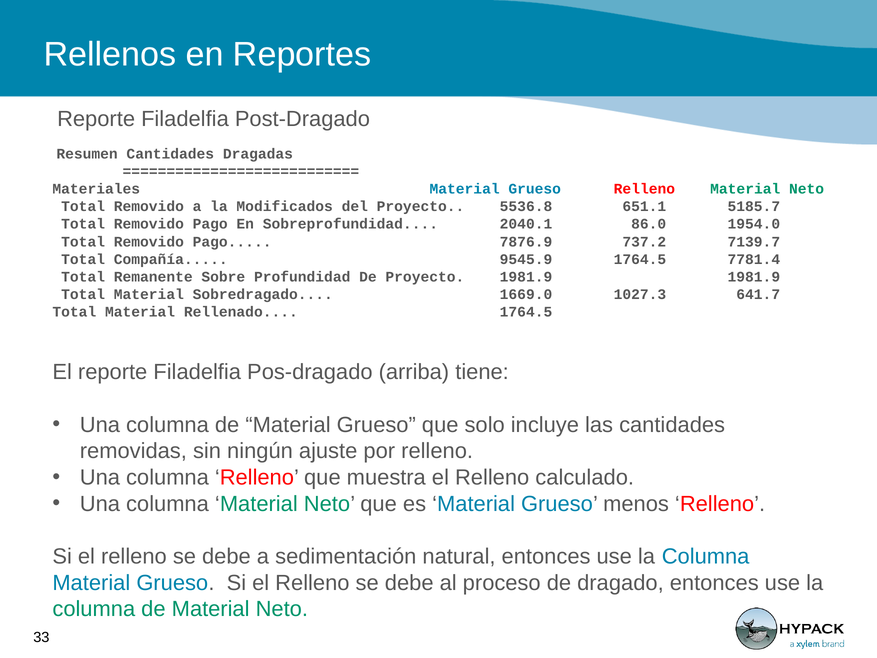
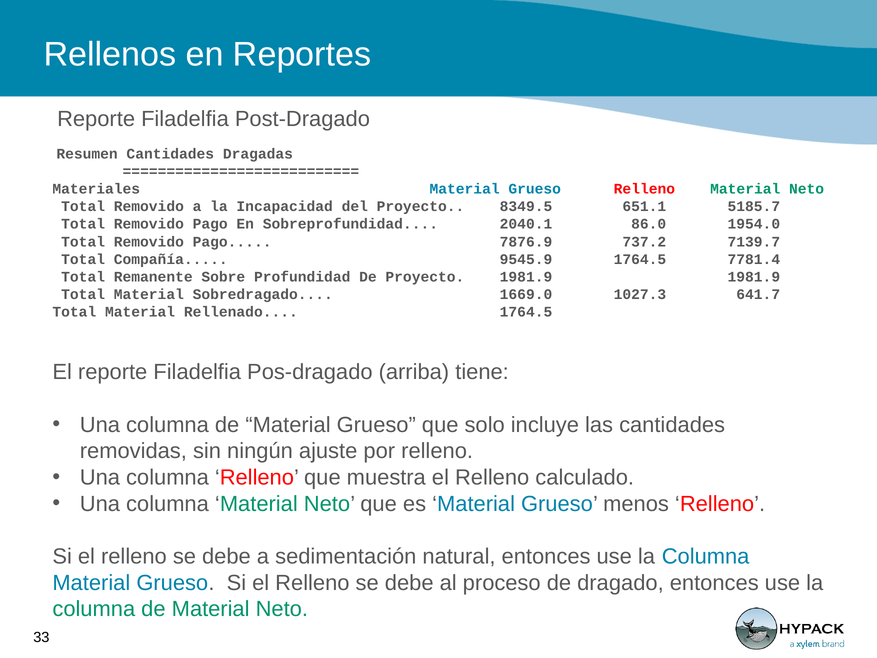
Modificados: Modificados -> Incapacidad (285, 207)
5536.8: 5536.8 -> 8349.5 (526, 207)
